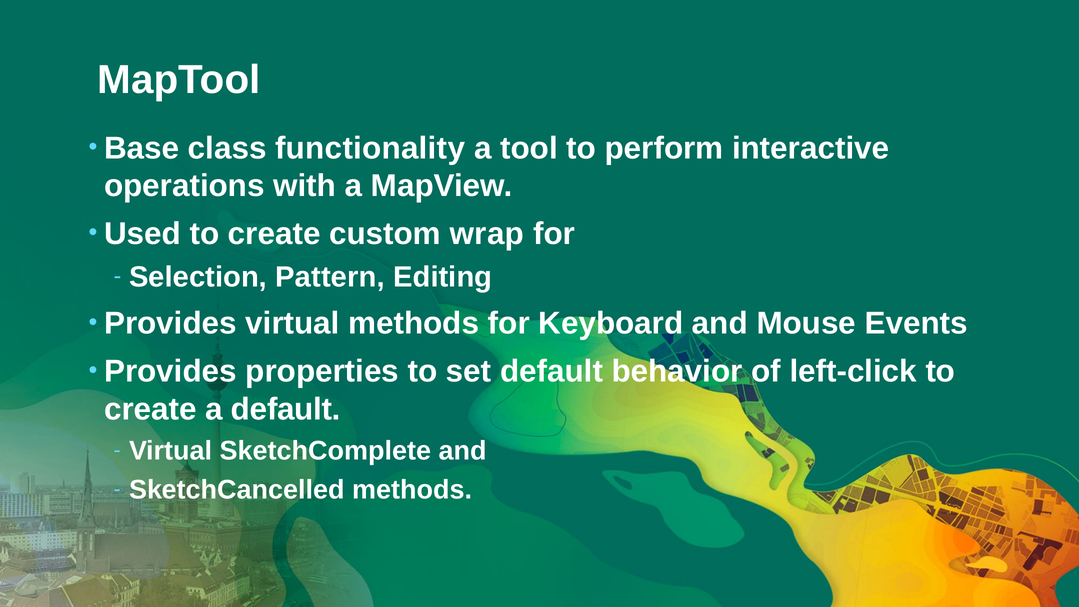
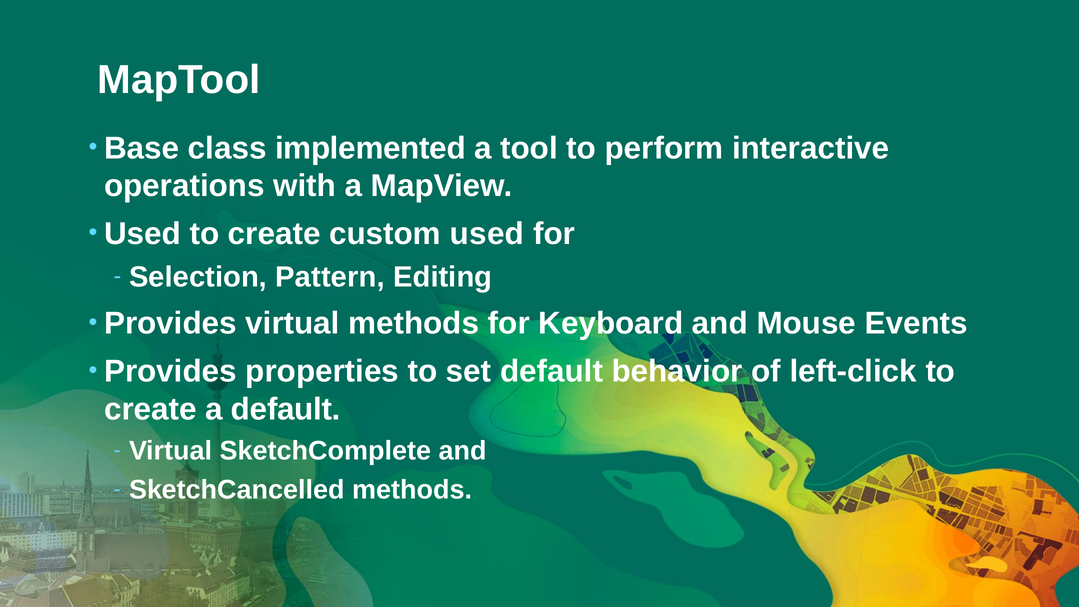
functionality: functionality -> implemented (370, 148)
custom wrap: wrap -> used (487, 234)
